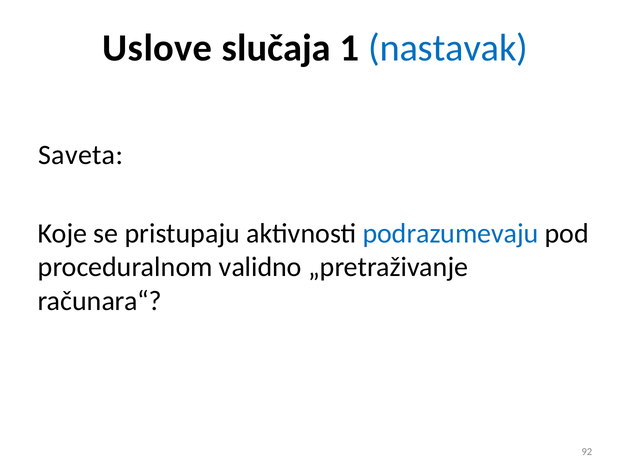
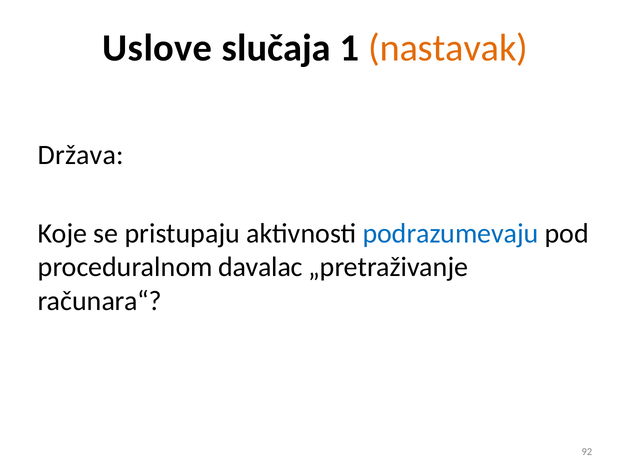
nastavak colour: blue -> orange (448, 48)
Saveta: Saveta -> Država (81, 155)
validno: validno -> davalac (260, 267)
